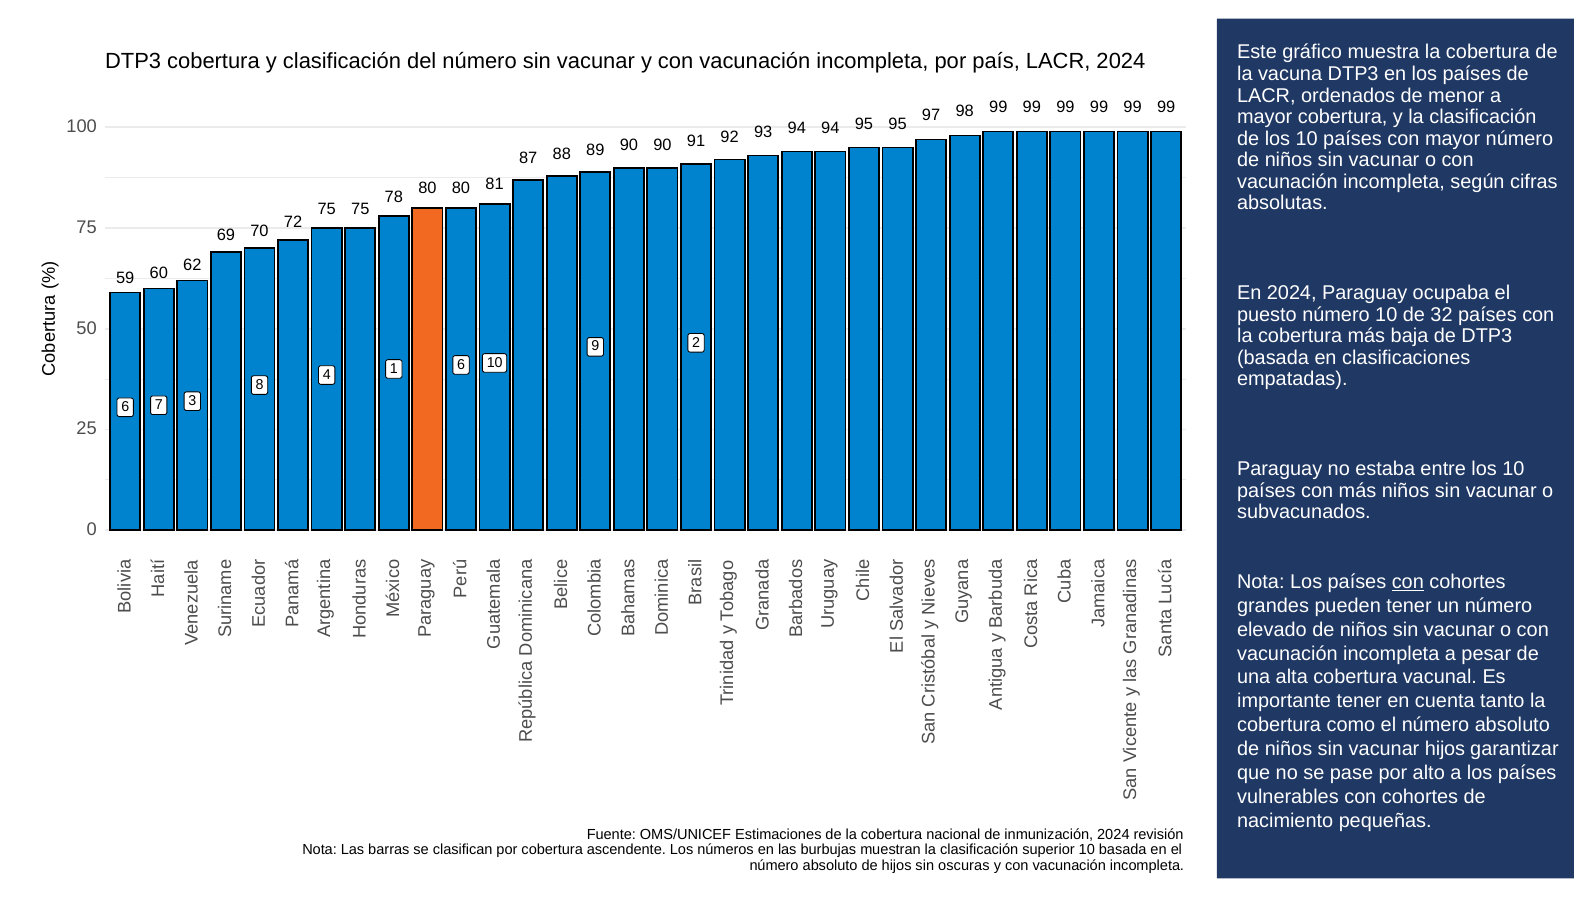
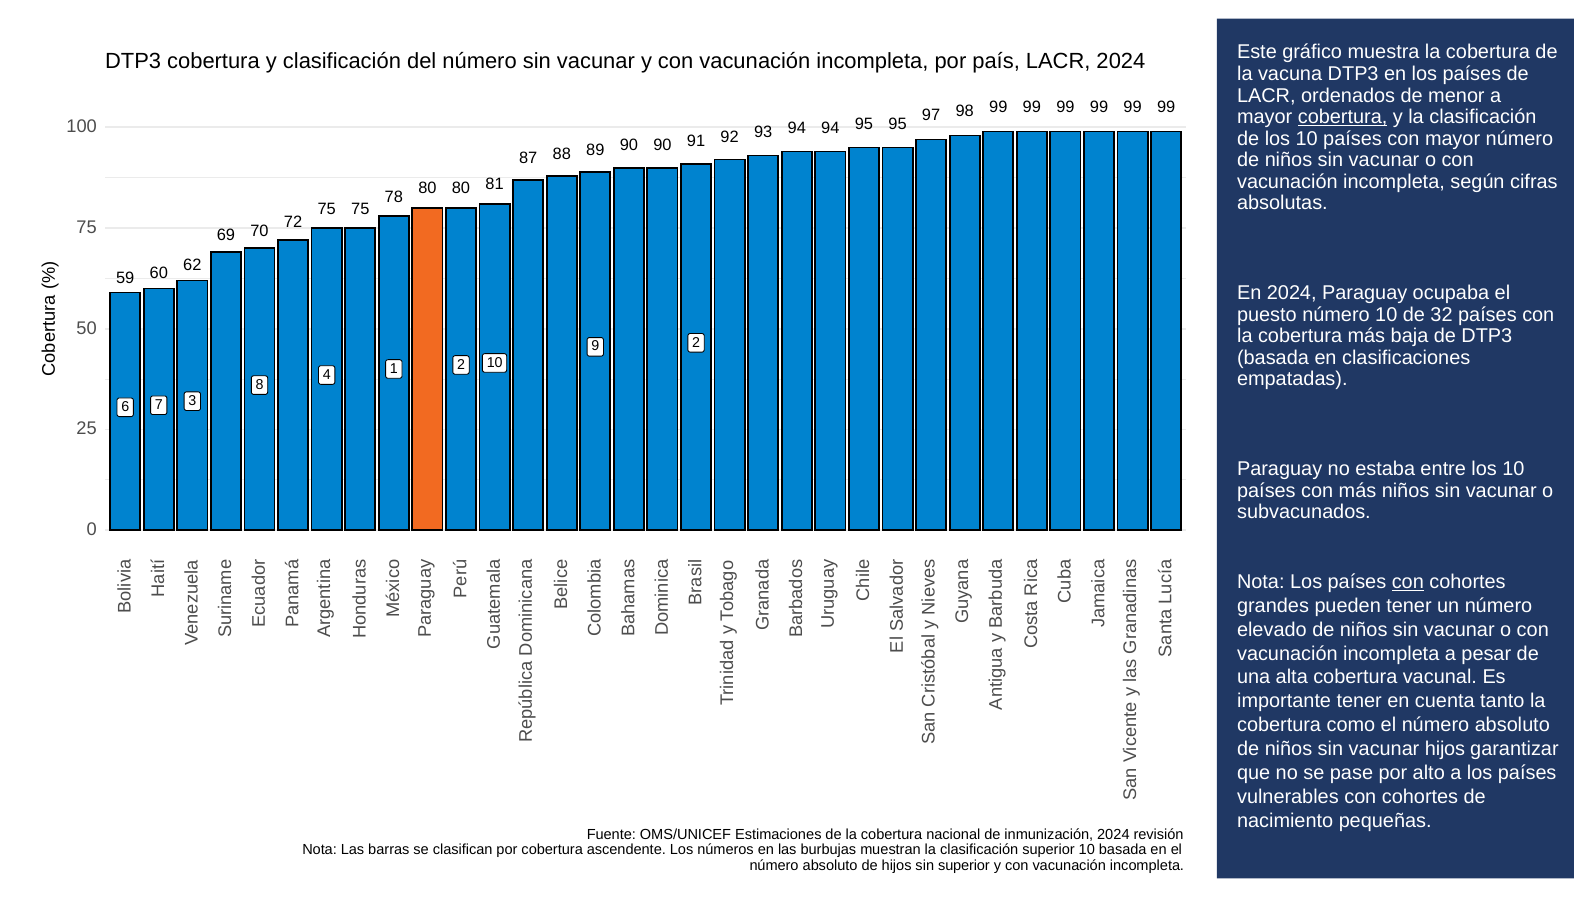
cobertura underline: none -> present (1343, 117)
1 6: 6 -> 2 (461, 364)
sin oscuras: oscuras -> superior (964, 865)
